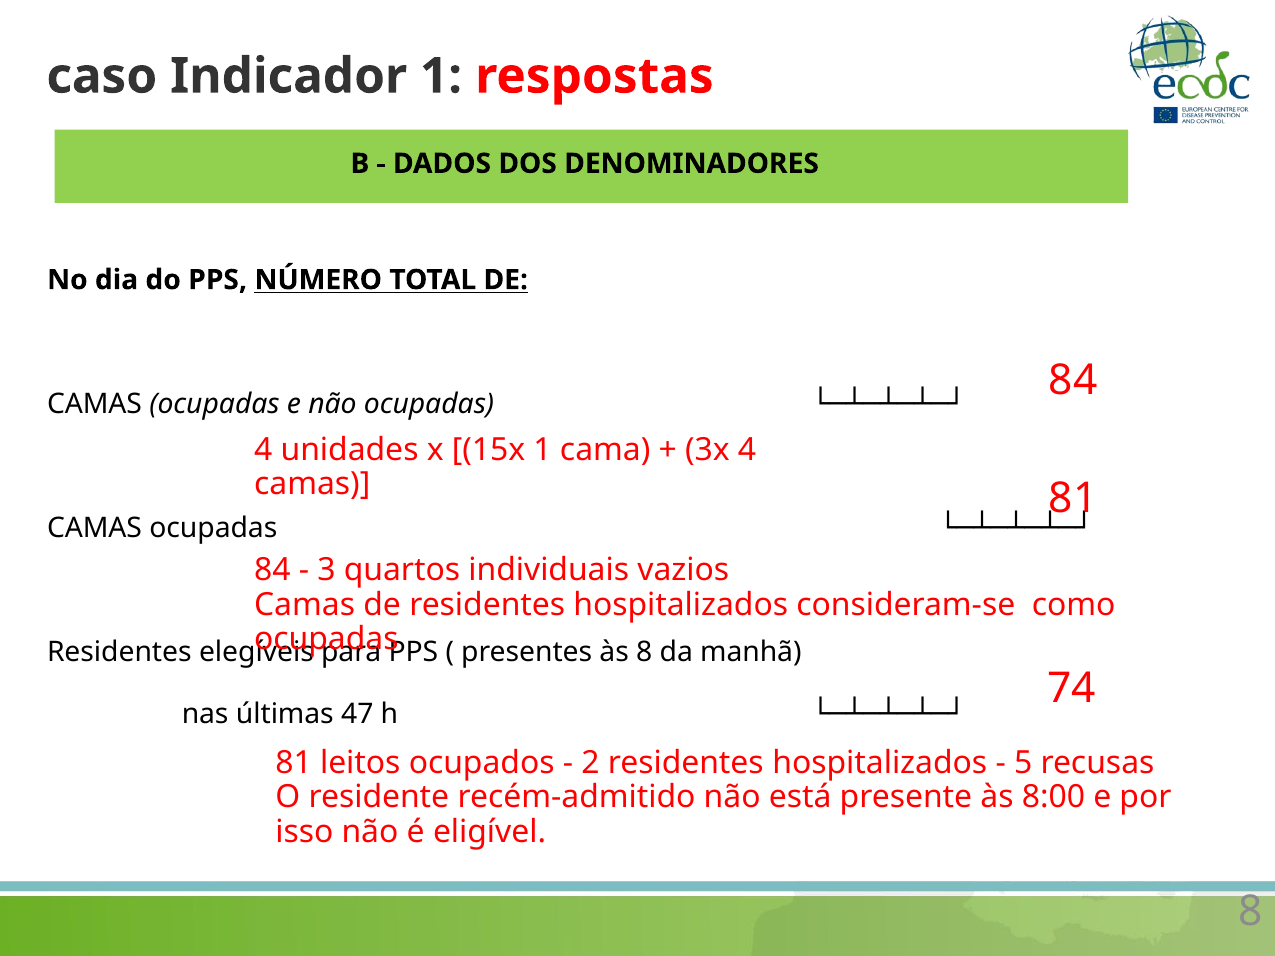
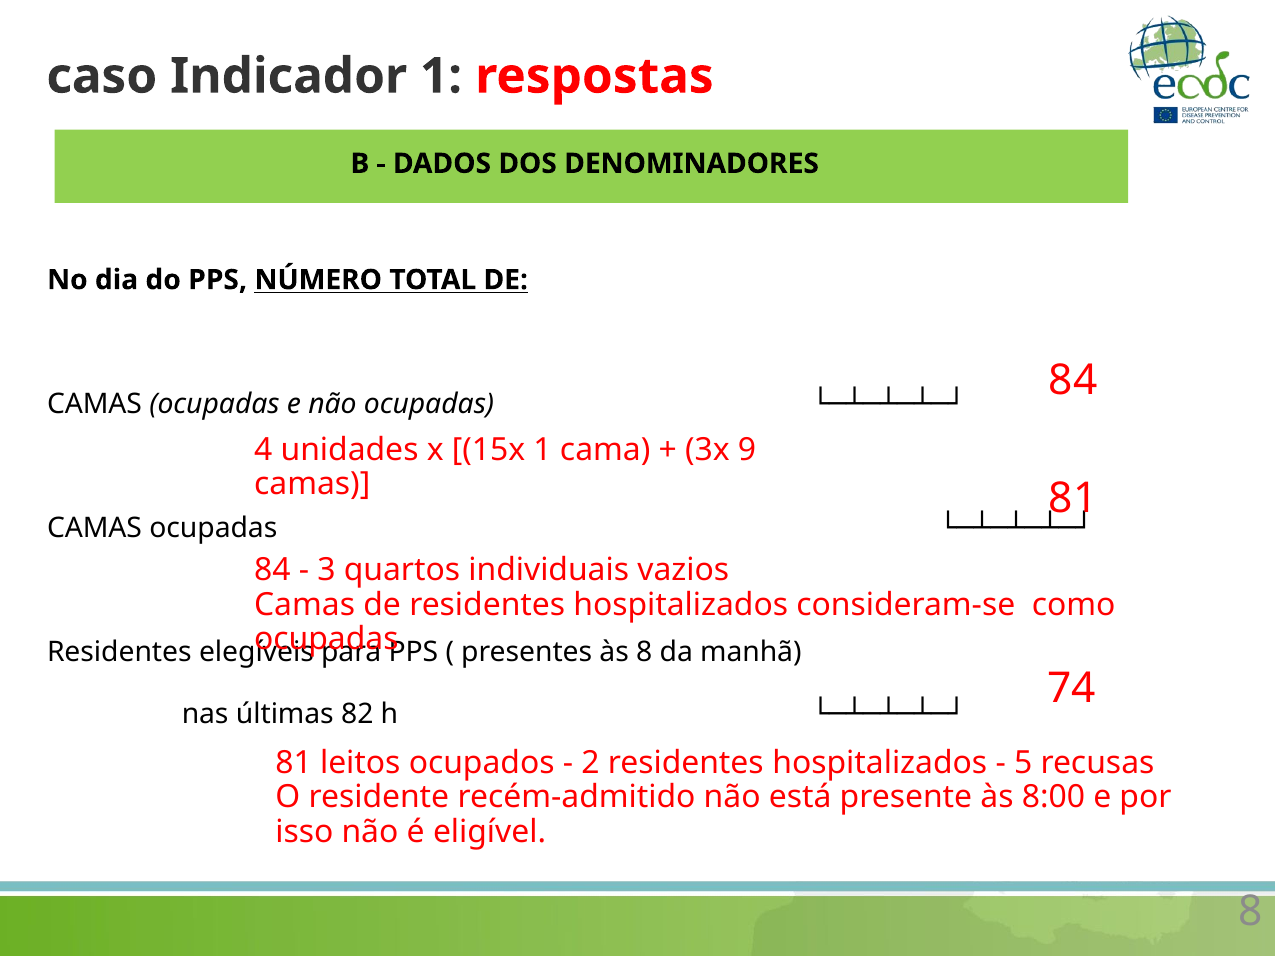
3x 4: 4 -> 9 (747, 450)
47: 47 -> 82 (357, 714)
